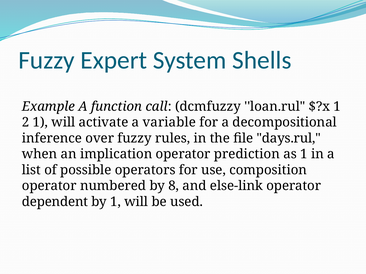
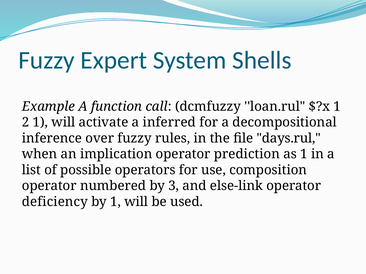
variable: variable -> inferred (169, 123)
8: 8 -> 3 (174, 186)
dependent: dependent -> deficiency (55, 202)
